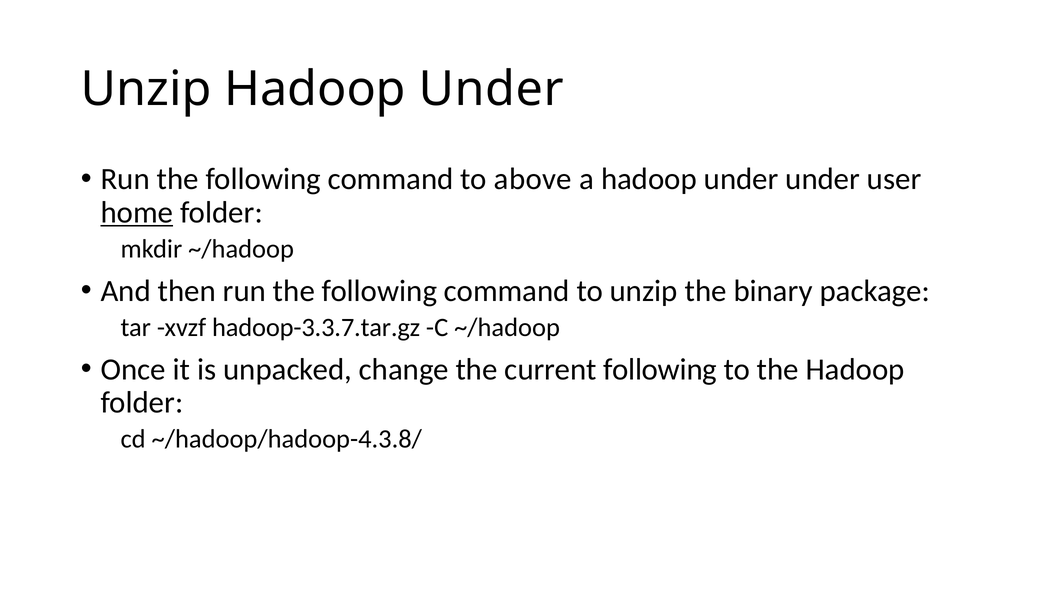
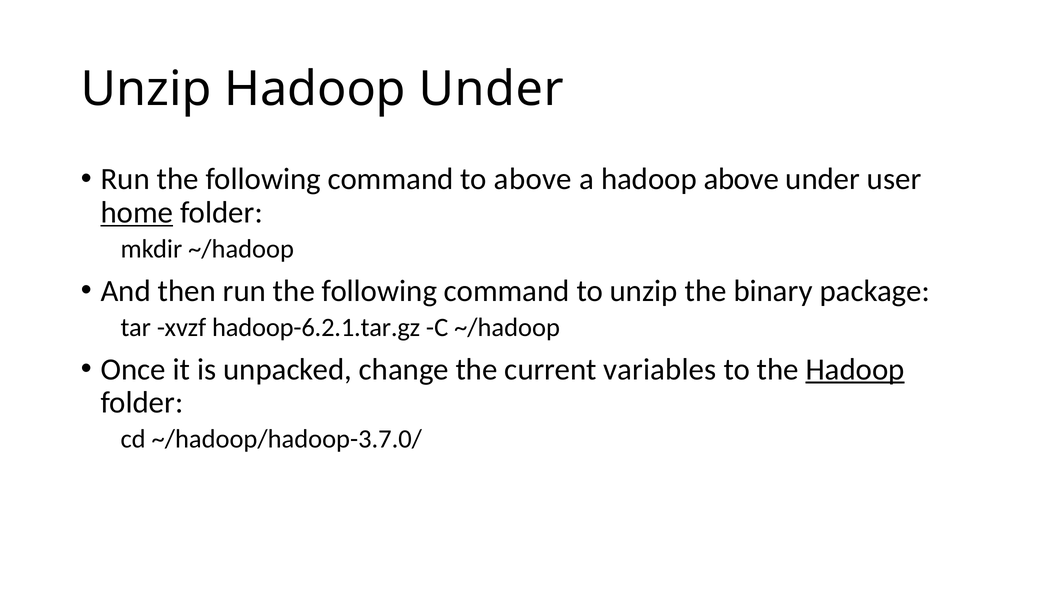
a hadoop under: under -> above (741, 179)
hadoop-3.3.7.tar.gz: hadoop-3.3.7.tar.gz -> hadoop-6.2.1.tar.gz (316, 328)
current following: following -> variables (660, 369)
Hadoop underline: none -> present (855, 369)
~/hadoop/hadoop-4.3.8/: ~/hadoop/hadoop-4.3.8/ -> ~/hadoop/hadoop-3.7.0/ (287, 439)
